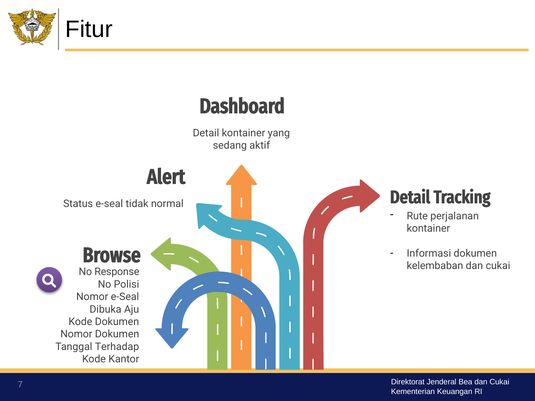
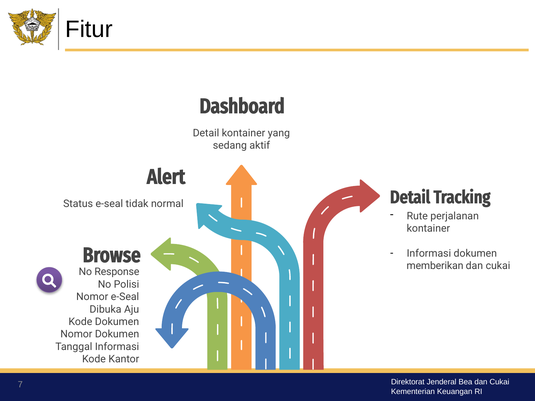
kelembaban: kelembaban -> memberikan (435, 266)
Tanggal Terhadap: Terhadap -> Informasi (117, 347)
